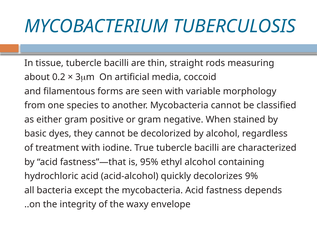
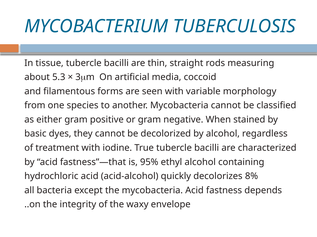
0.2: 0.2 -> 5.3 (59, 77)
9%: 9% -> 8% (252, 177)
